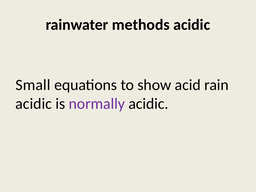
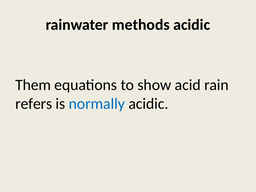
Small: Small -> Them (33, 85)
acidic: acidic -> refers (34, 104)
normally colour: purple -> blue (97, 104)
